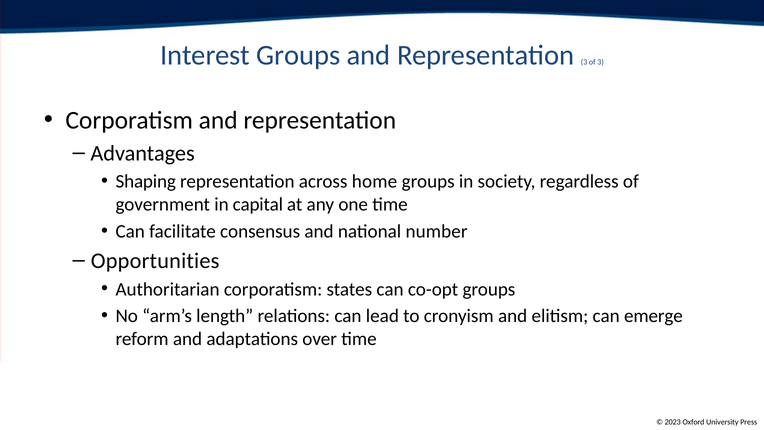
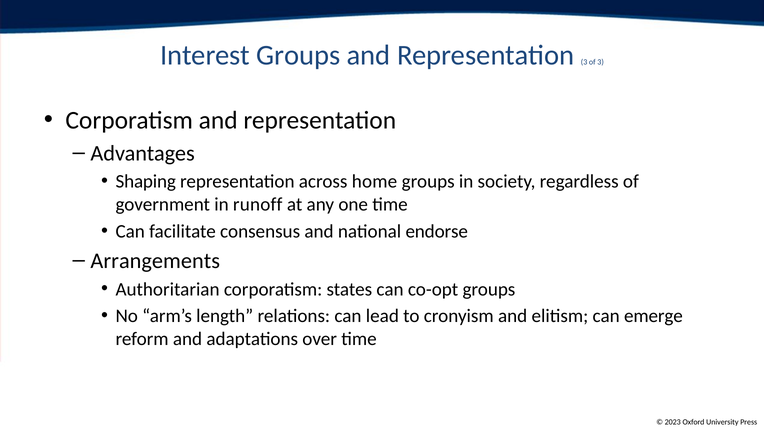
capital: capital -> runoff (258, 204)
number: number -> endorse (437, 231)
Opportunities: Opportunities -> Arrangements (155, 261)
